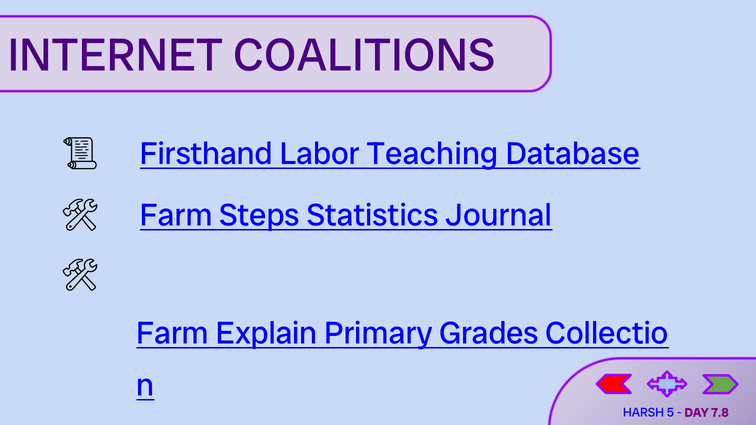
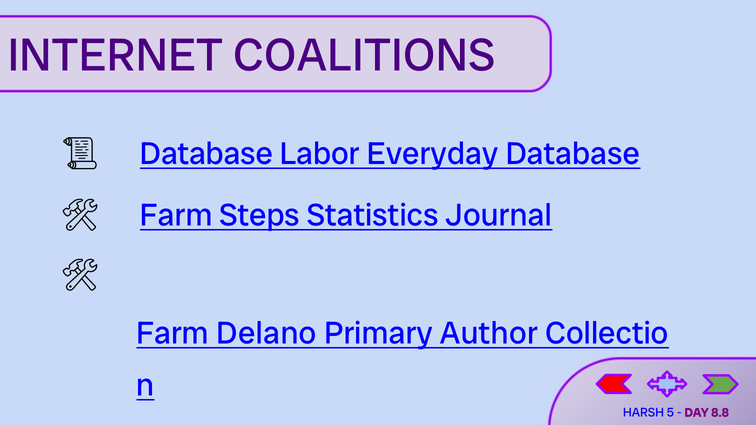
Firsthand: Firsthand -> Database (206, 154)
Teaching: Teaching -> Everyday (433, 154)
Explain: Explain -> Delano (266, 334)
Grades: Grades -> Author (489, 334)
7.8: 7.8 -> 8.8 (720, 413)
